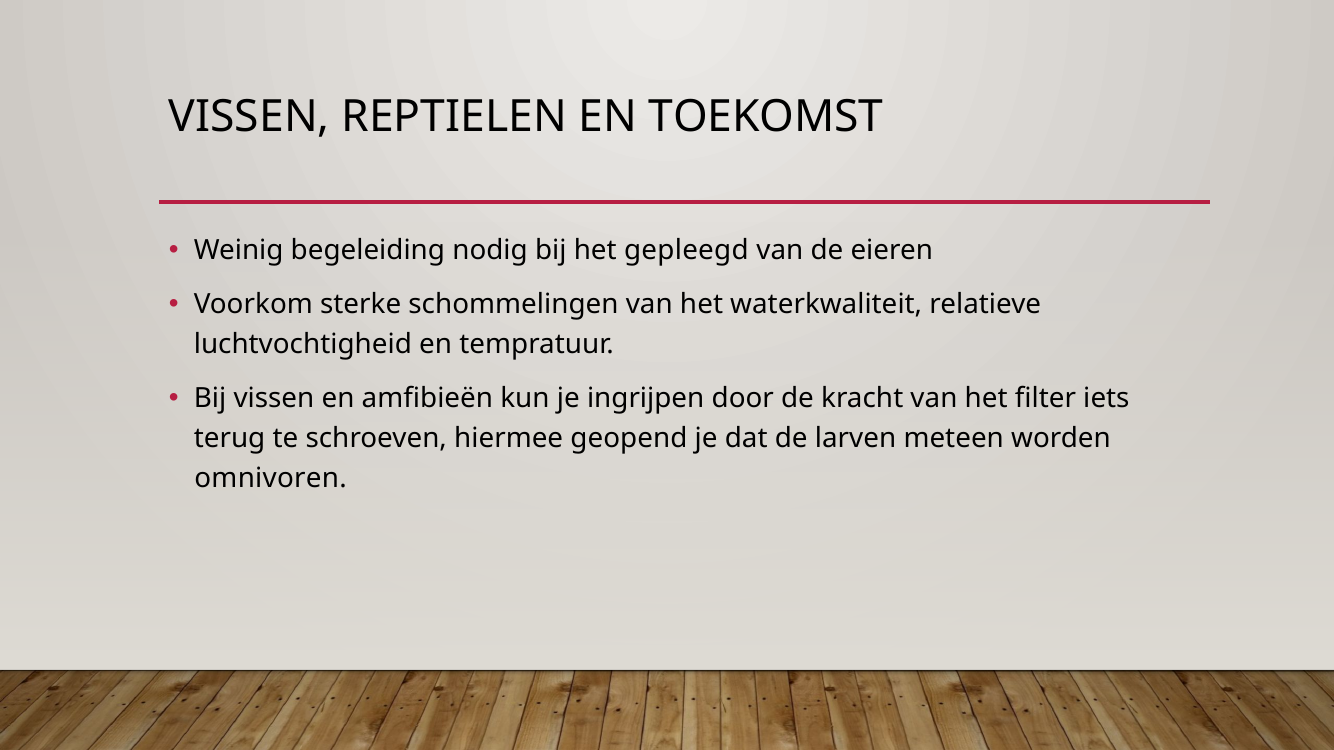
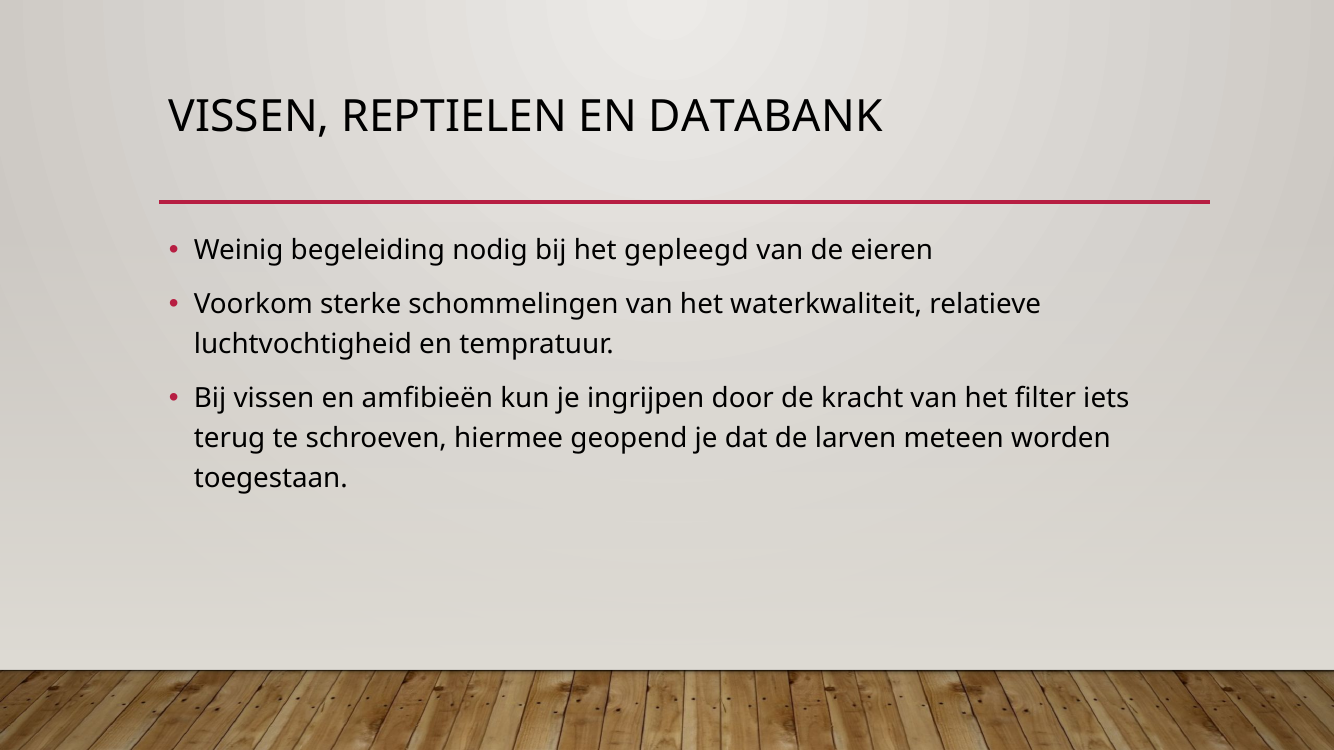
TOEKOMST: TOEKOMST -> DATABANK (766, 117)
omnivoren: omnivoren -> toegestaan (271, 479)
